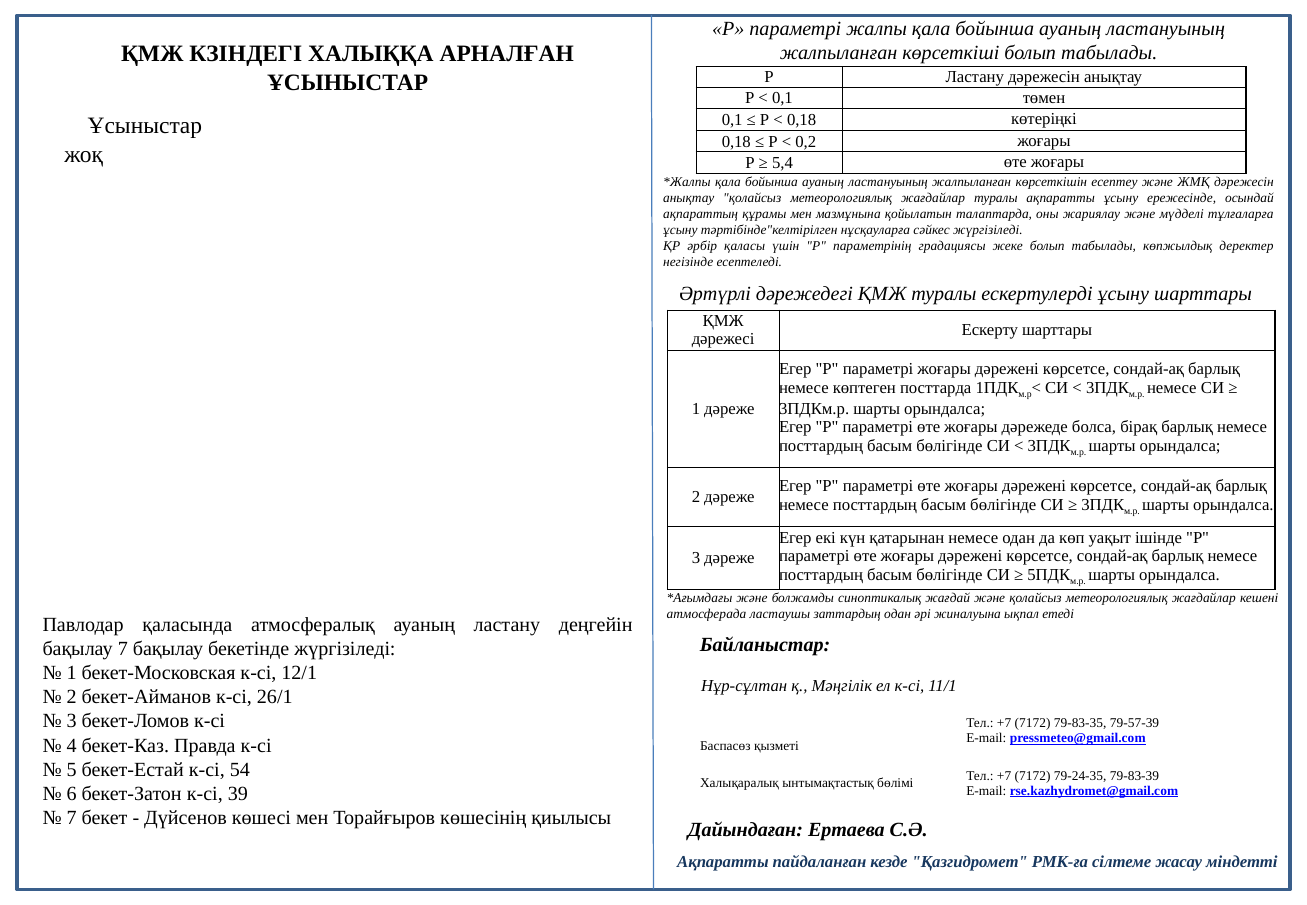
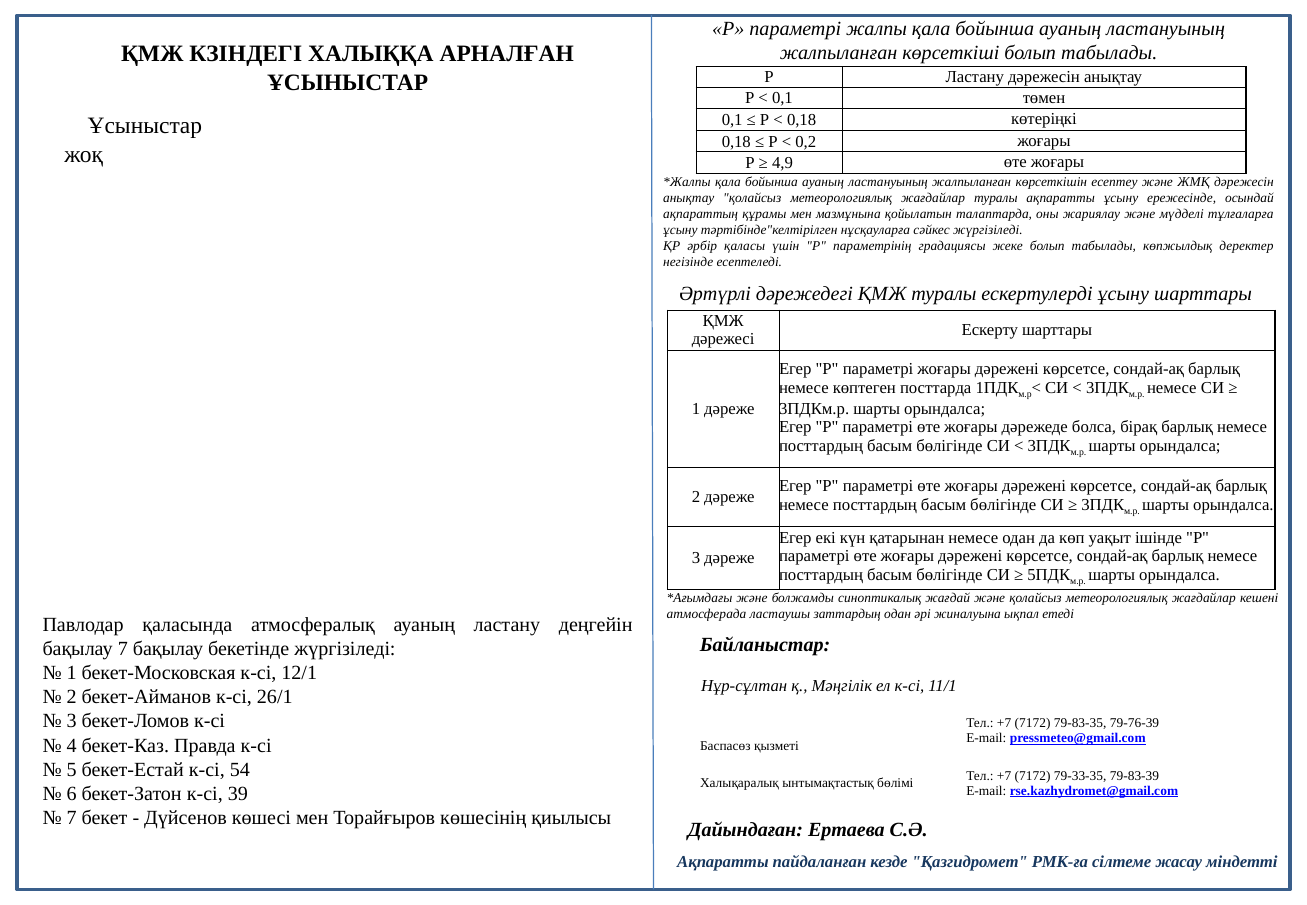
5,4: 5,4 -> 4,9 (783, 163)
79-57-39: 79-57-39 -> 79-76-39 (1135, 723)
79-24-35: 79-24-35 -> 79-33-35 (1080, 776)
